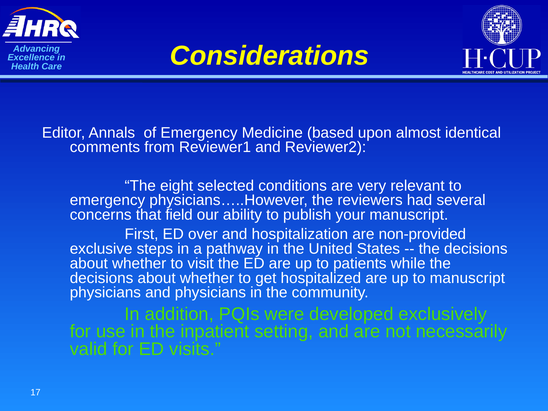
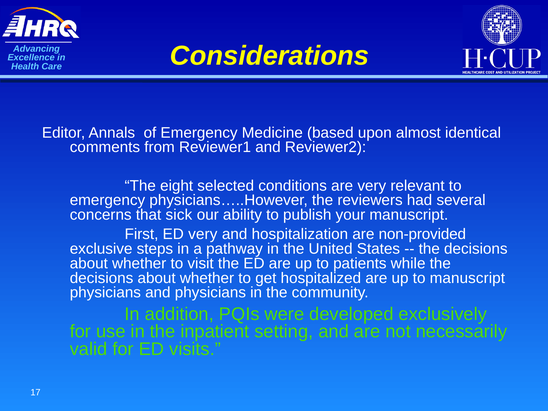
field: field -> sick (179, 215)
ED over: over -> very (203, 234)
